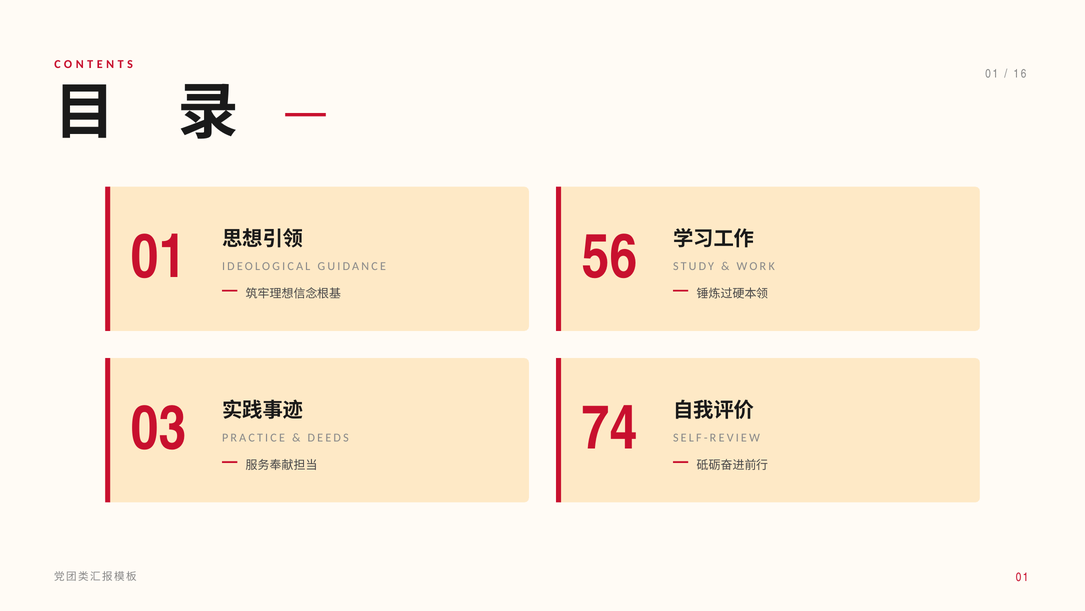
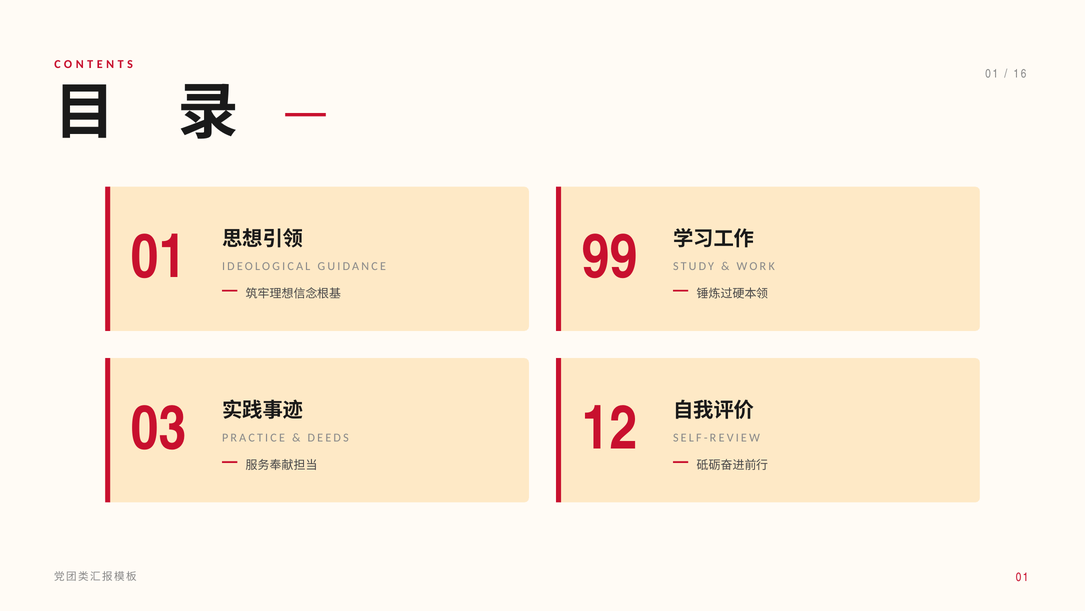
56: 56 -> 99 (610, 257)
74: 74 -> 12 (610, 428)
